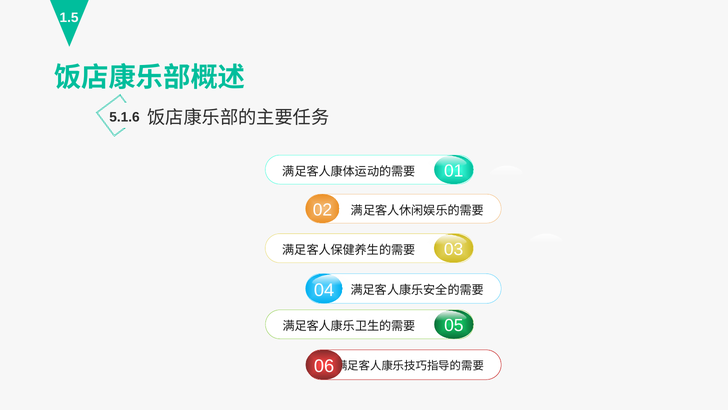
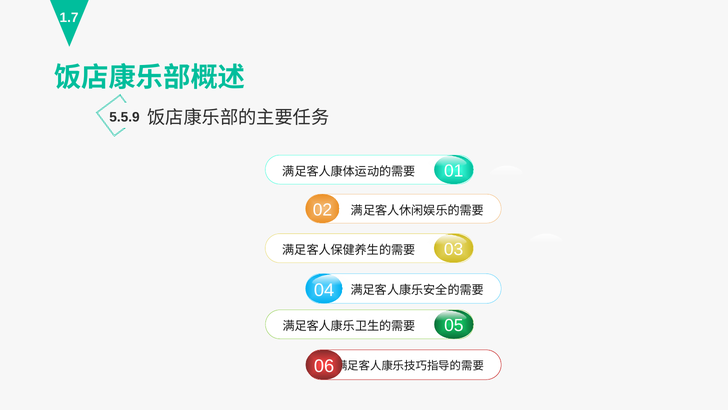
1.5: 1.5 -> 1.7 (69, 18)
5.1.6: 5.1.6 -> 5.5.9 (124, 117)
